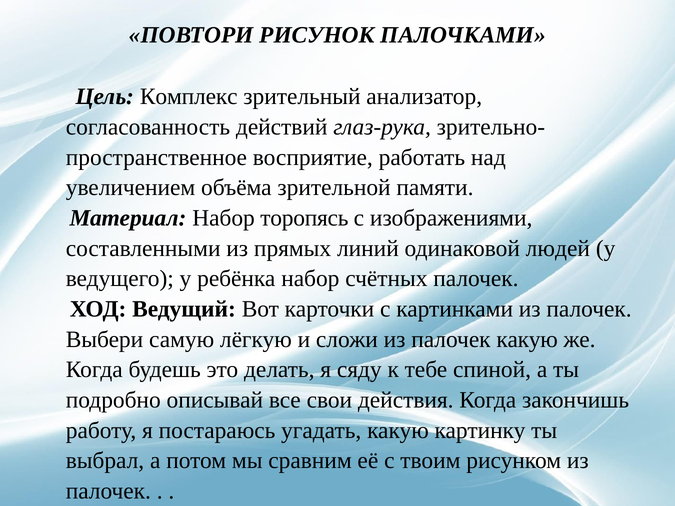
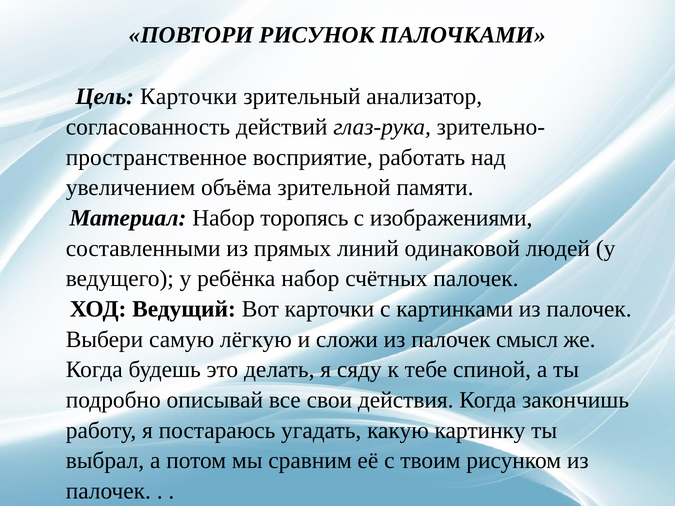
Цель Комплекс: Комплекс -> Карточки (189, 97)
палочек какую: какую -> смысл (527, 339)
